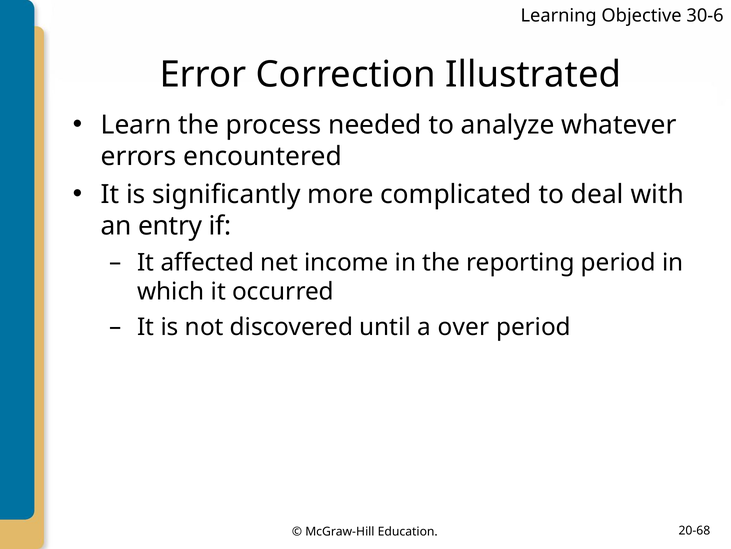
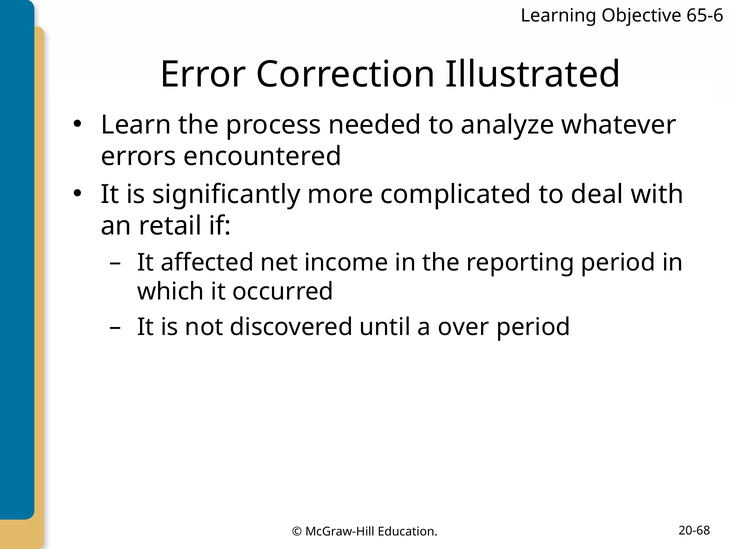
30-6: 30-6 -> 65-6 (705, 16)
entry: entry -> retail (170, 226)
